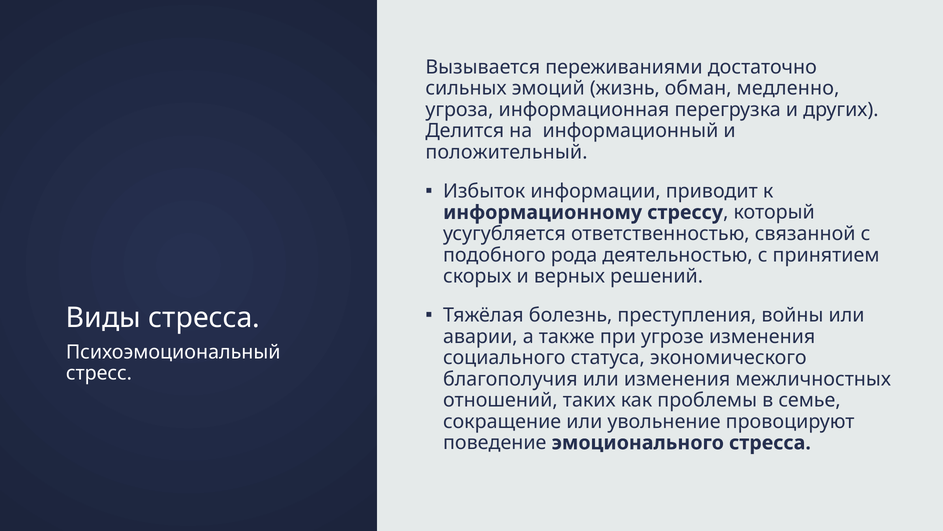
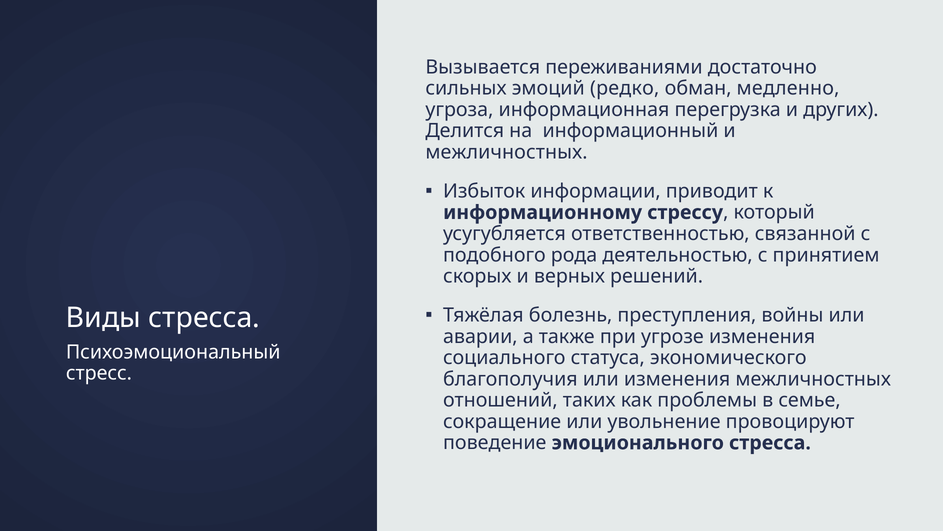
жизнь: жизнь -> редко (625, 88)
положительный: положительный -> межличностных (506, 152)
